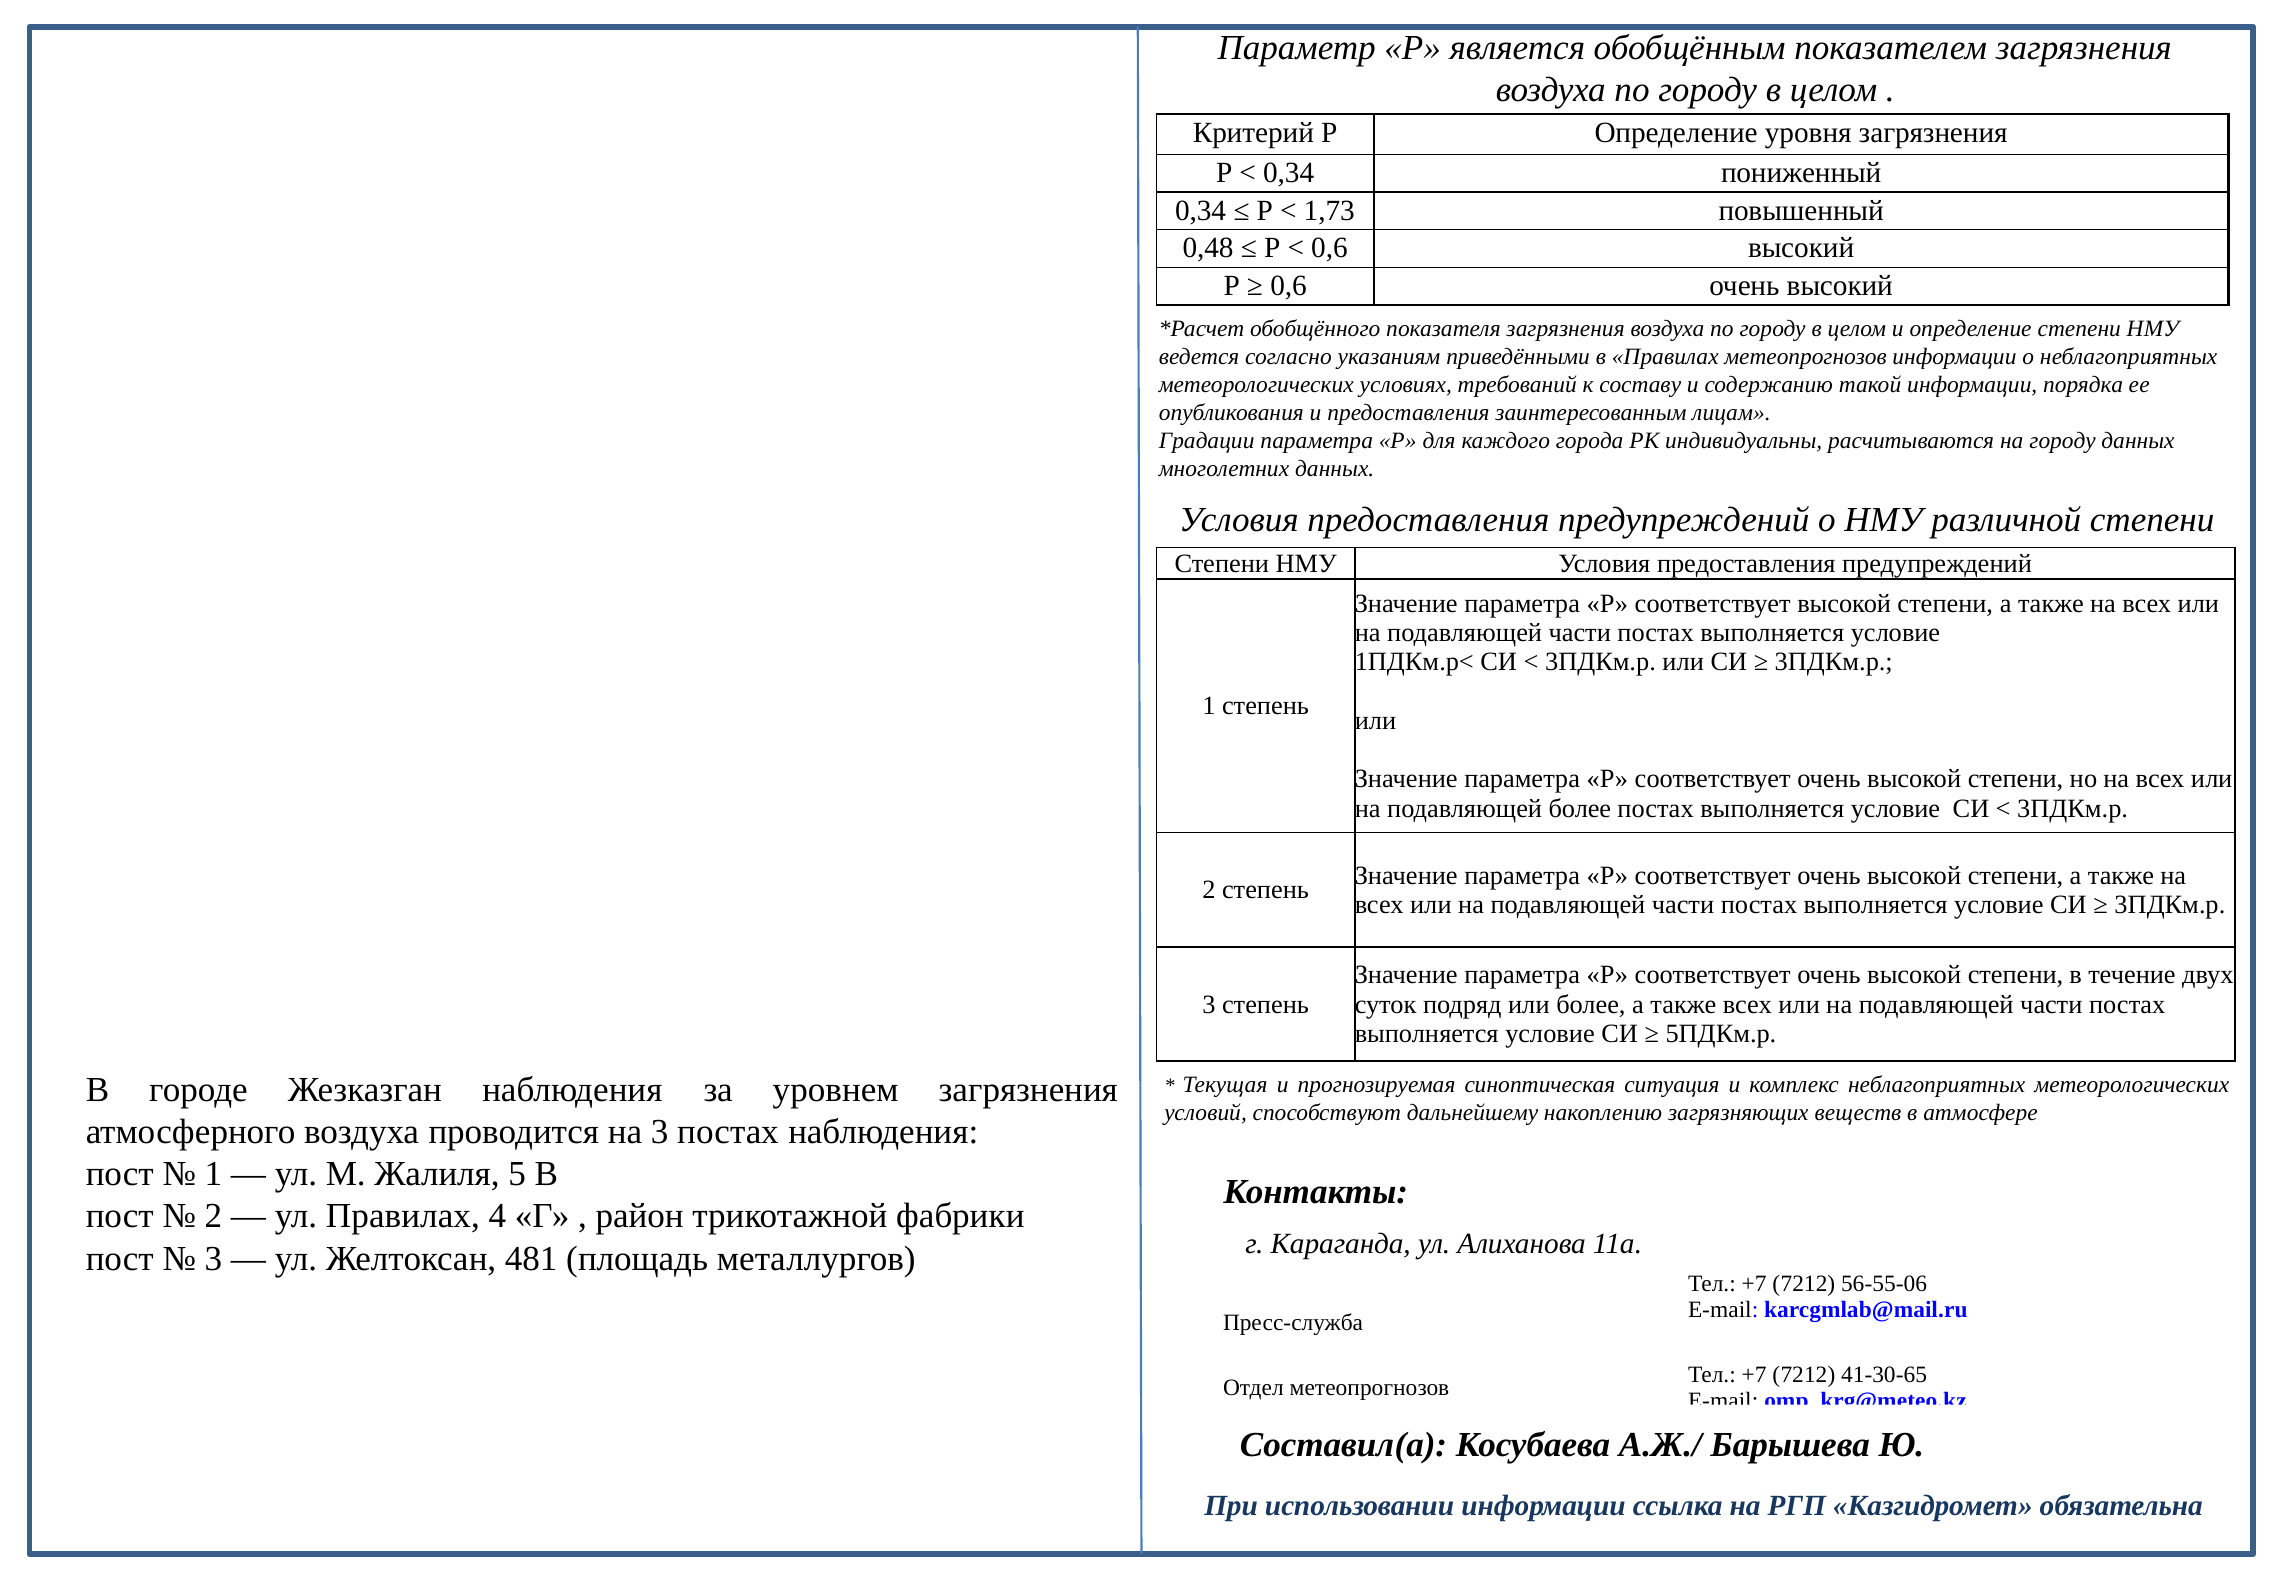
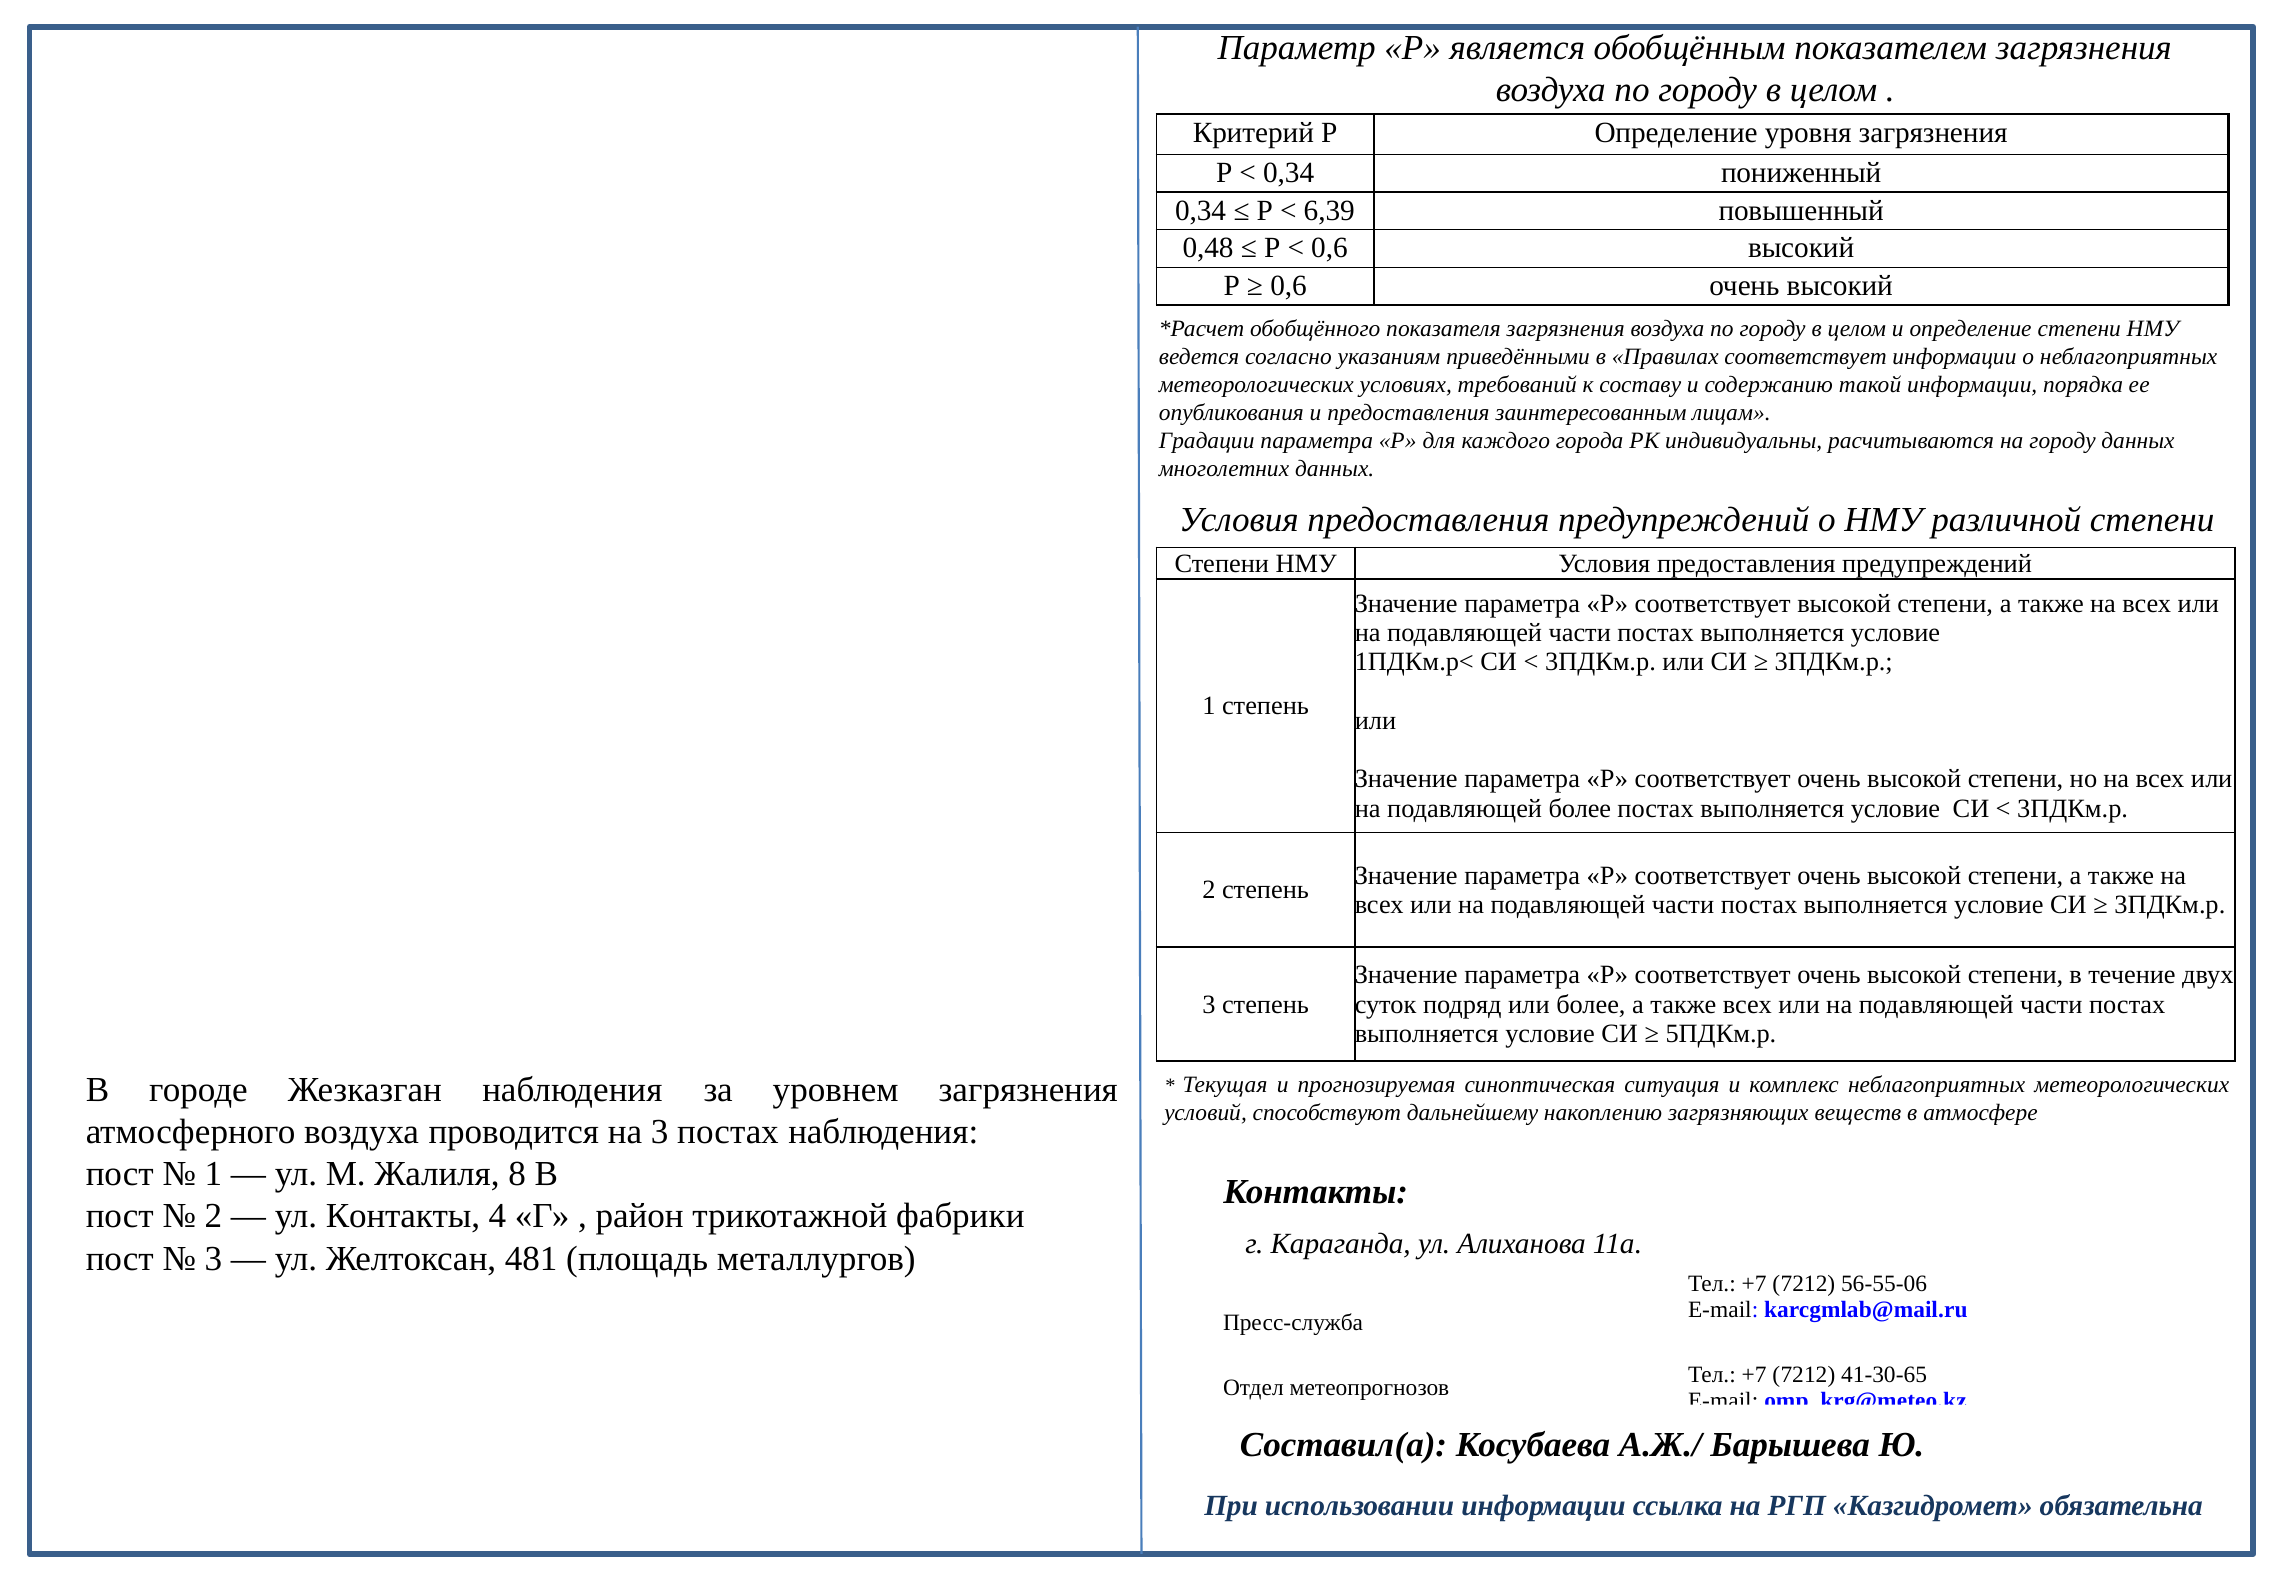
1,73: 1,73 -> 6,39 (1329, 210)
Правилах метеопрогнозов: метеопрогнозов -> соответствует (1806, 357)
5: 5 -> 8 (517, 1174)
ул Правилах: Правилах -> Контакты (403, 1216)
